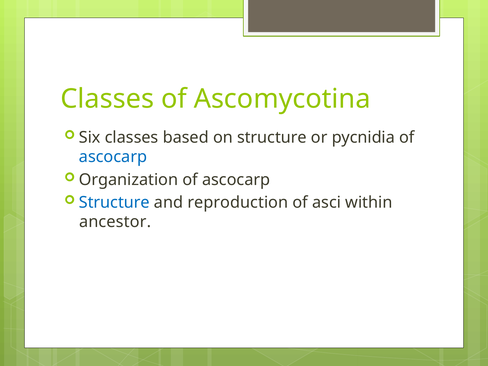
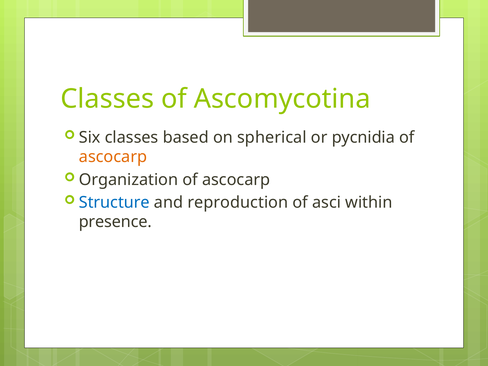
on structure: structure -> spherical (272, 137)
ascocarp colour: blue -> orange (113, 157)
ancestor: ancestor -> presence (115, 222)
